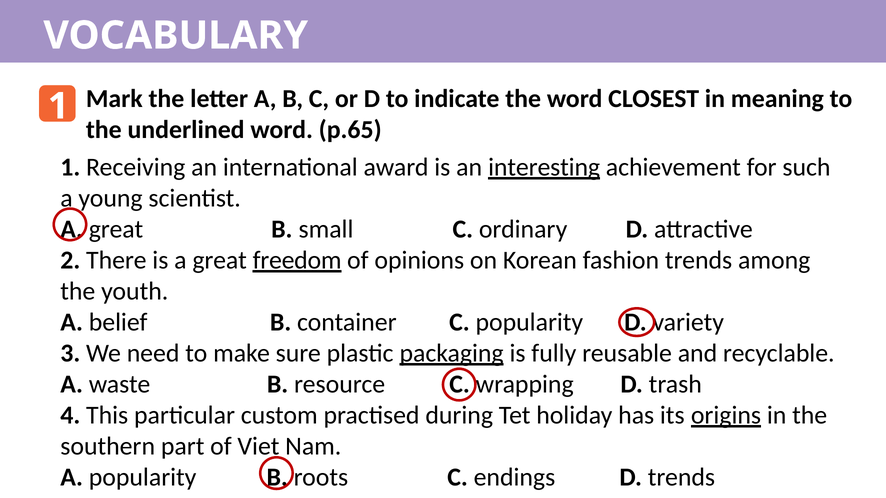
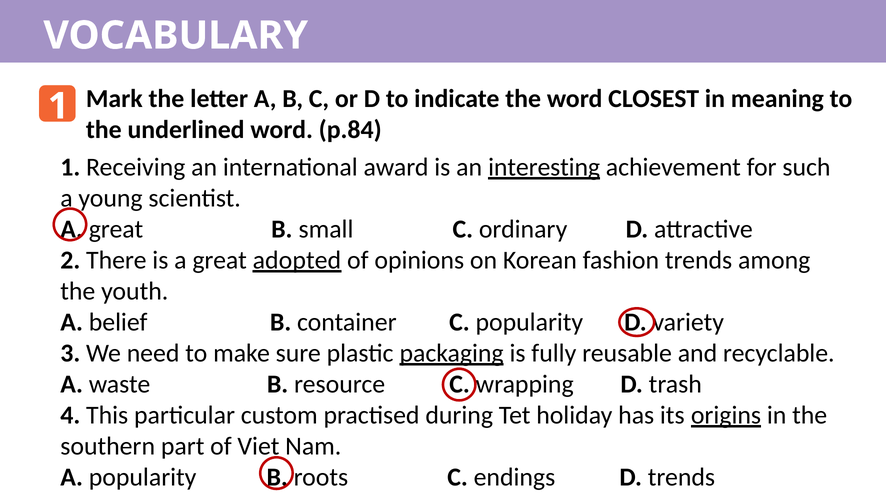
p.65: p.65 -> p.84 (350, 130)
freedom: freedom -> adopted (297, 260)
